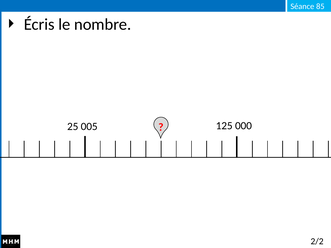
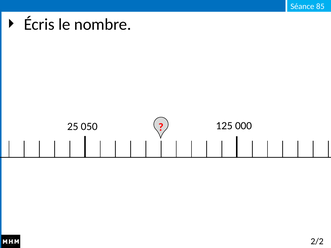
005: 005 -> 050 (89, 127)
